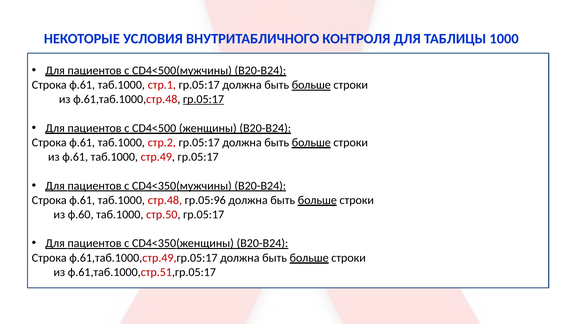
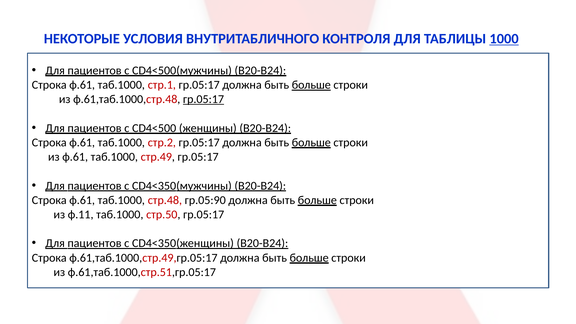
1000 underline: none -> present (504, 39)
гр.05:96: гр.05:96 -> гр.05:90 (205, 200)
ф.60: ф.60 -> ф.11 (81, 215)
